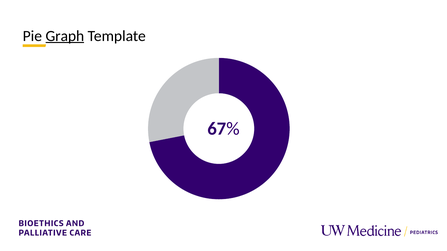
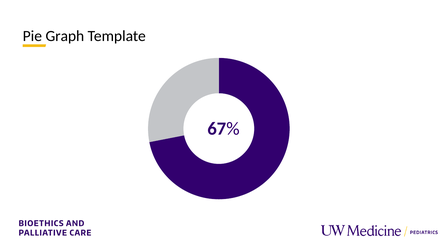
Graph underline: present -> none (65, 36)
